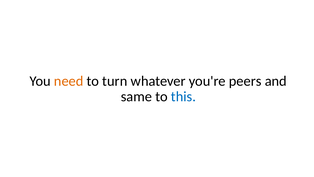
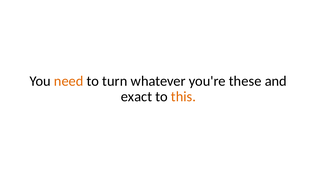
peers: peers -> these (245, 81)
same: same -> exact (136, 96)
this colour: blue -> orange (183, 96)
